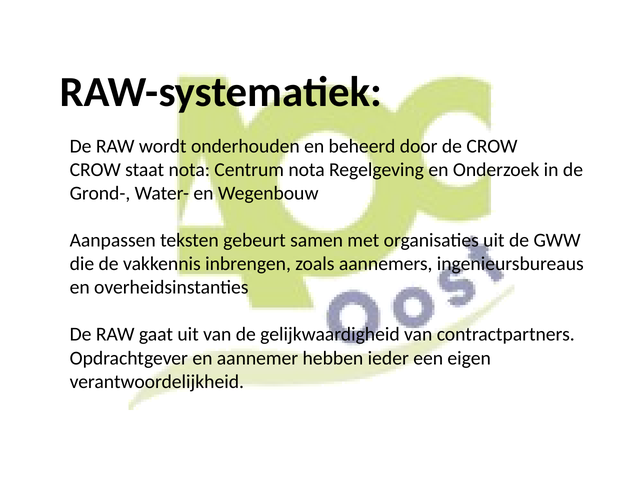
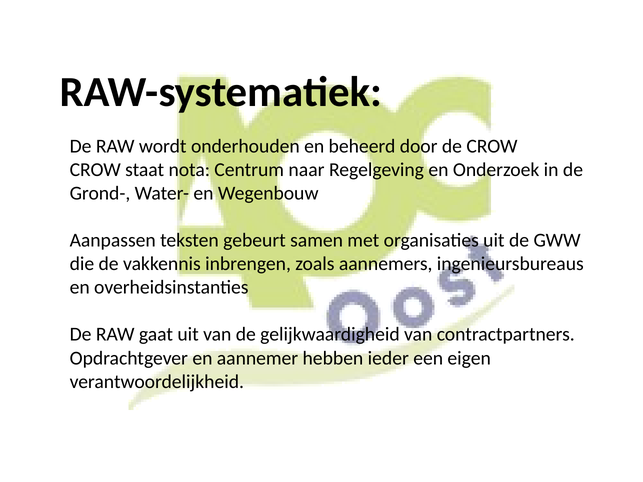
Centrum nota: nota -> naar (307, 170)
